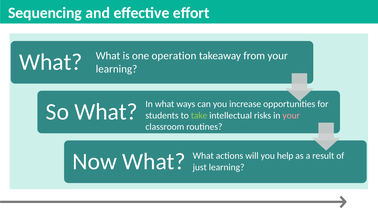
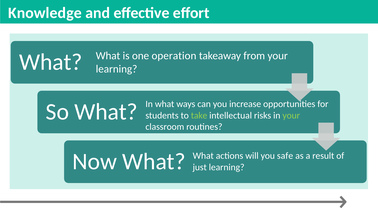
Sequencing: Sequencing -> Knowledge (45, 13)
your colour: pink -> light green (291, 115)
help: help -> safe (285, 156)
